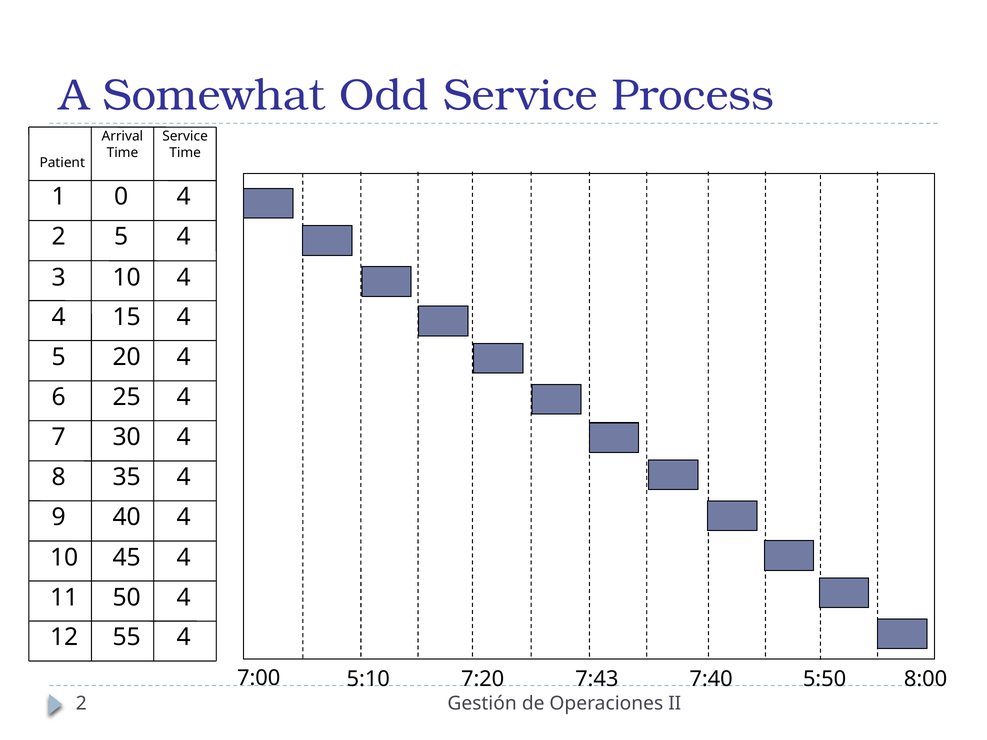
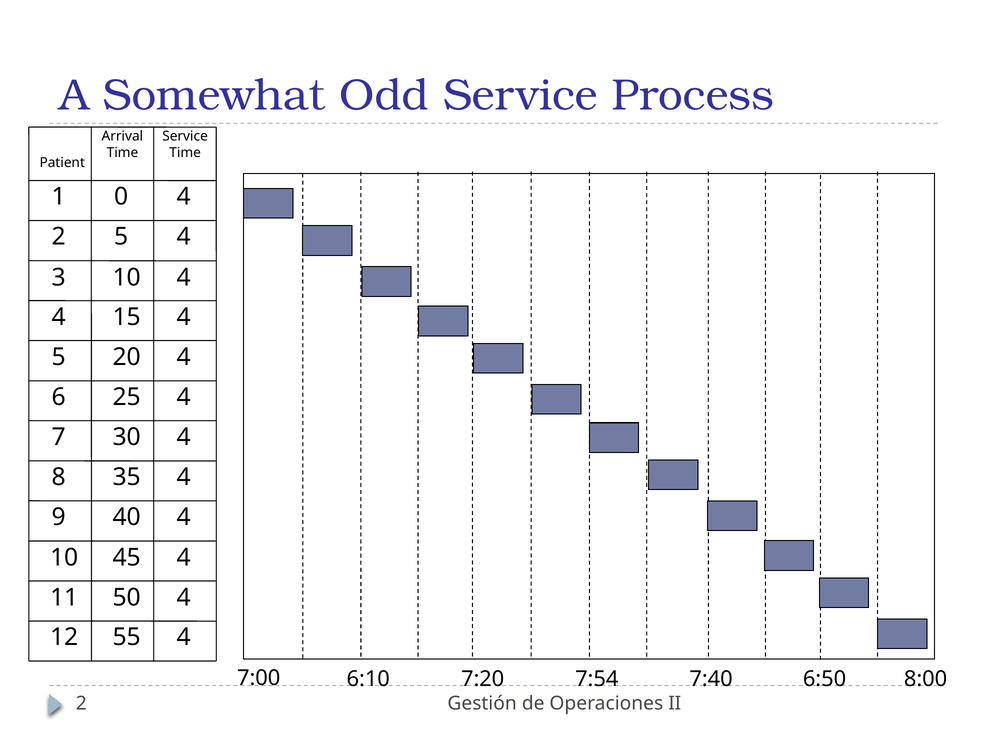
5:10: 5:10 -> 6:10 (368, 679)
7:43: 7:43 -> 7:54 (597, 679)
5:50: 5:50 -> 6:50 (825, 679)
